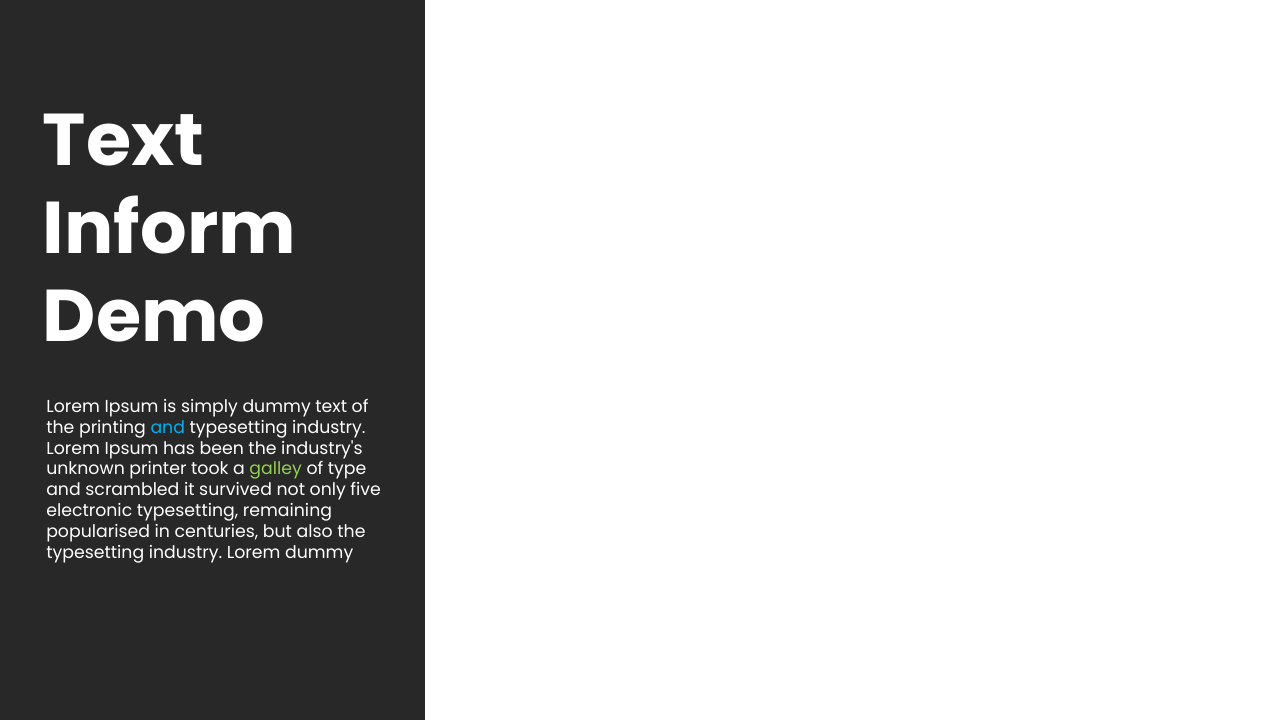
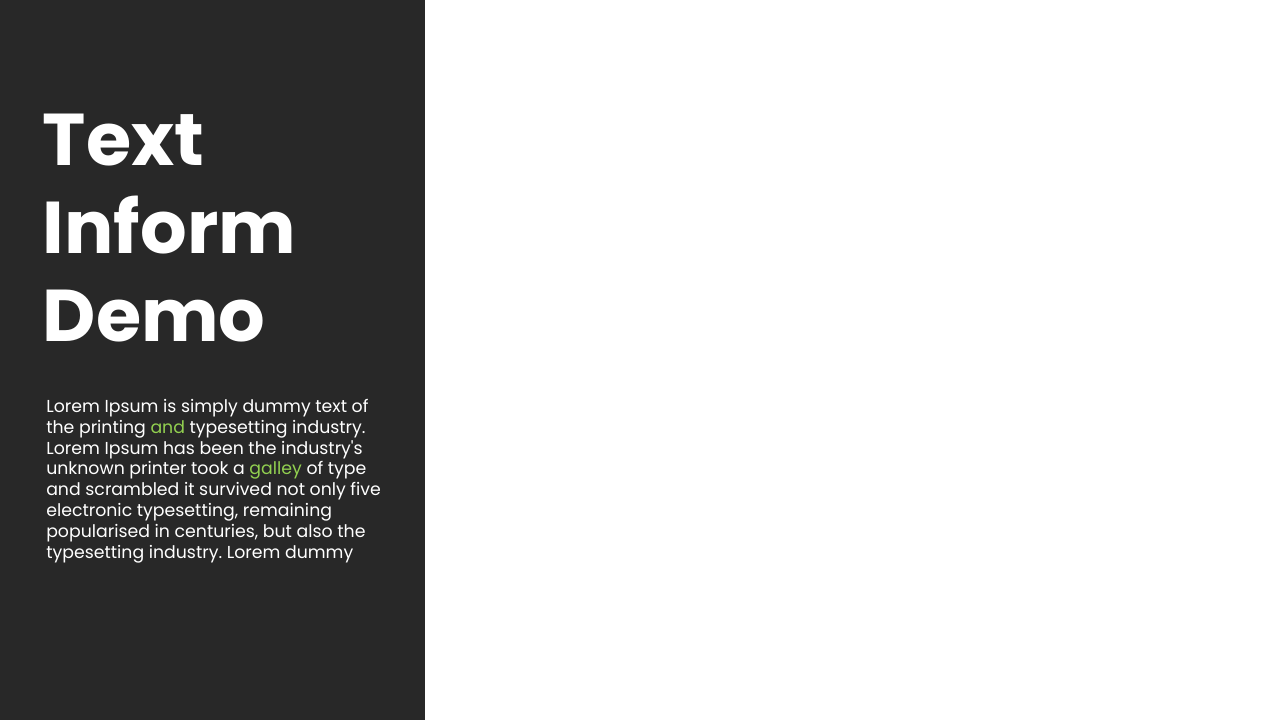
and colour: light blue -> light green (168, 427)
